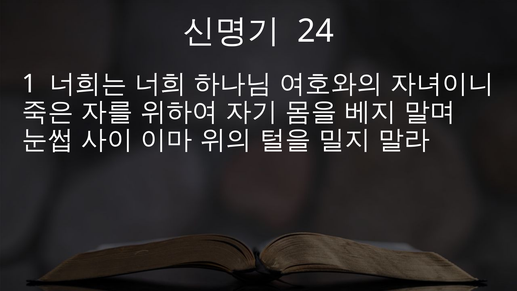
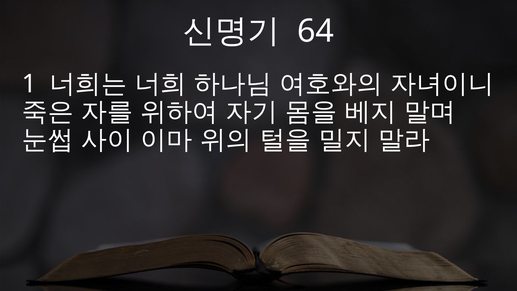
24: 24 -> 64 (316, 31)
